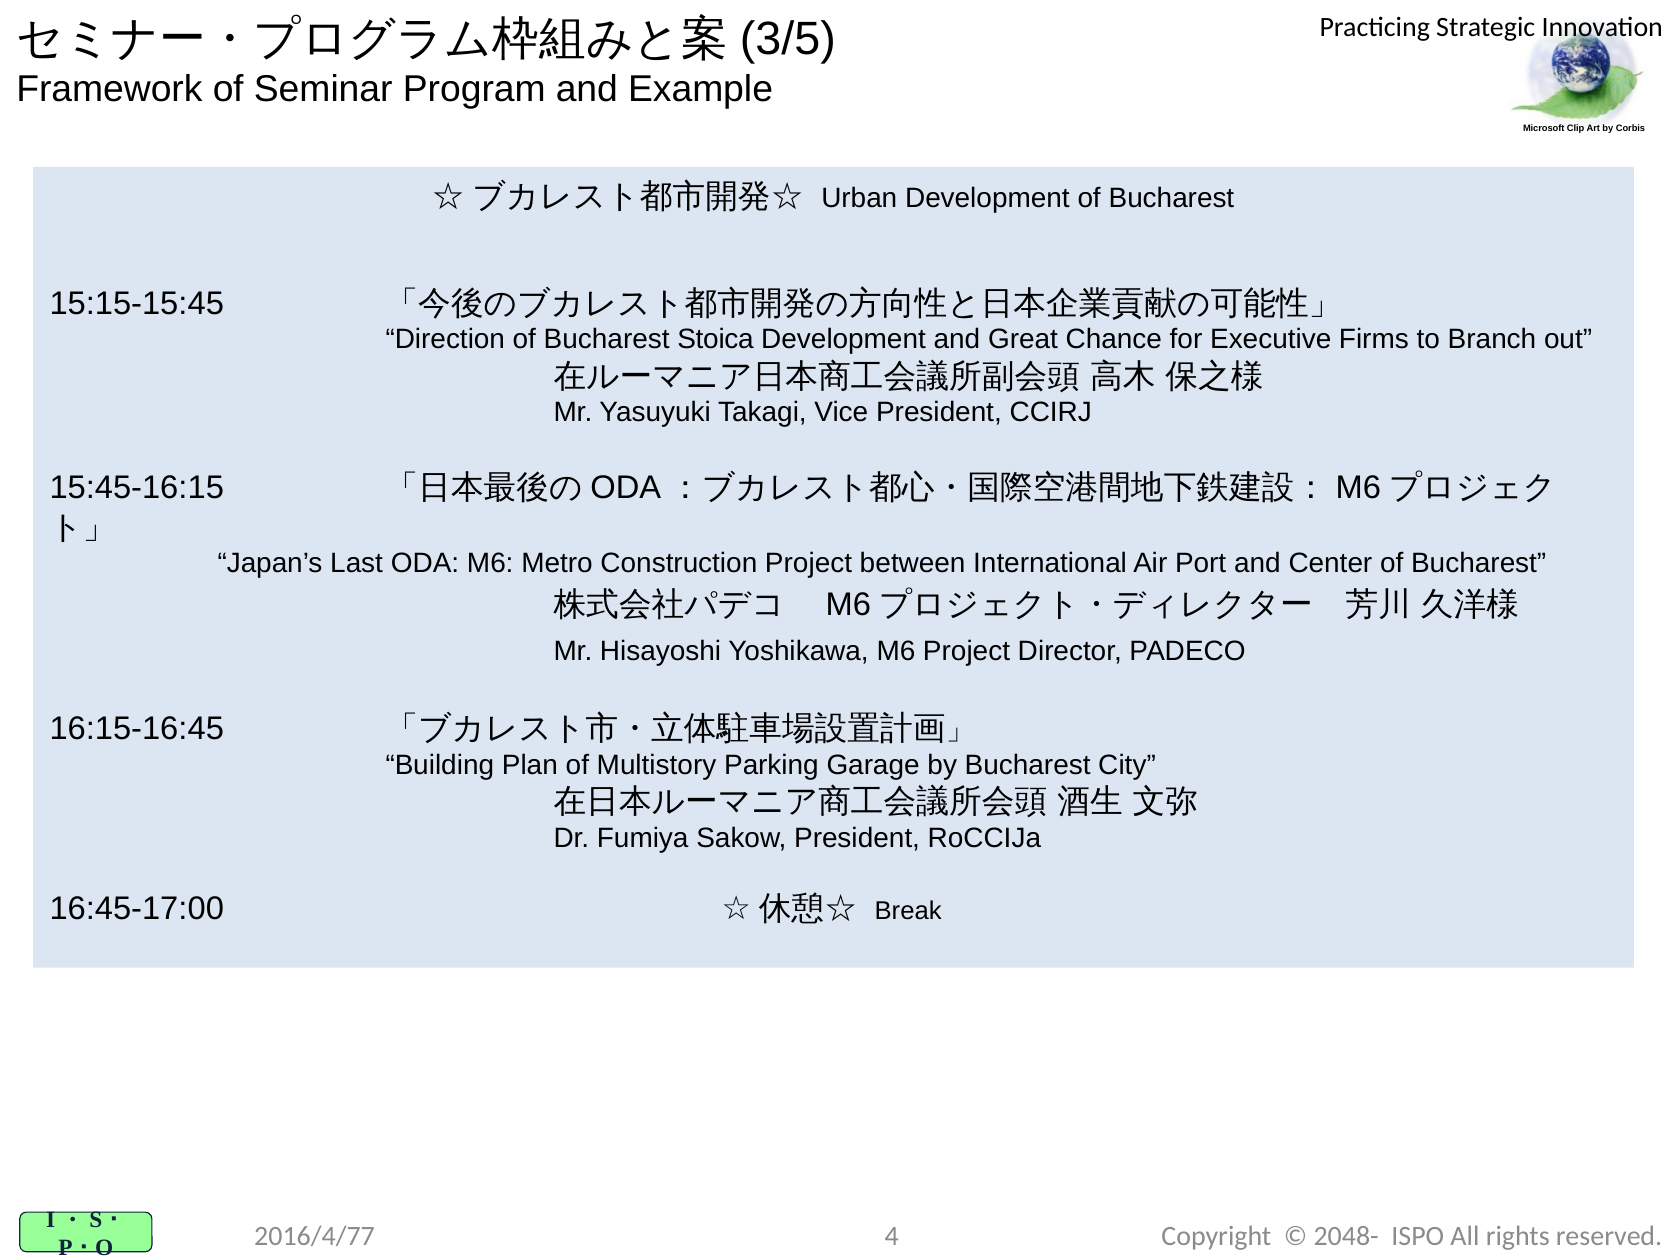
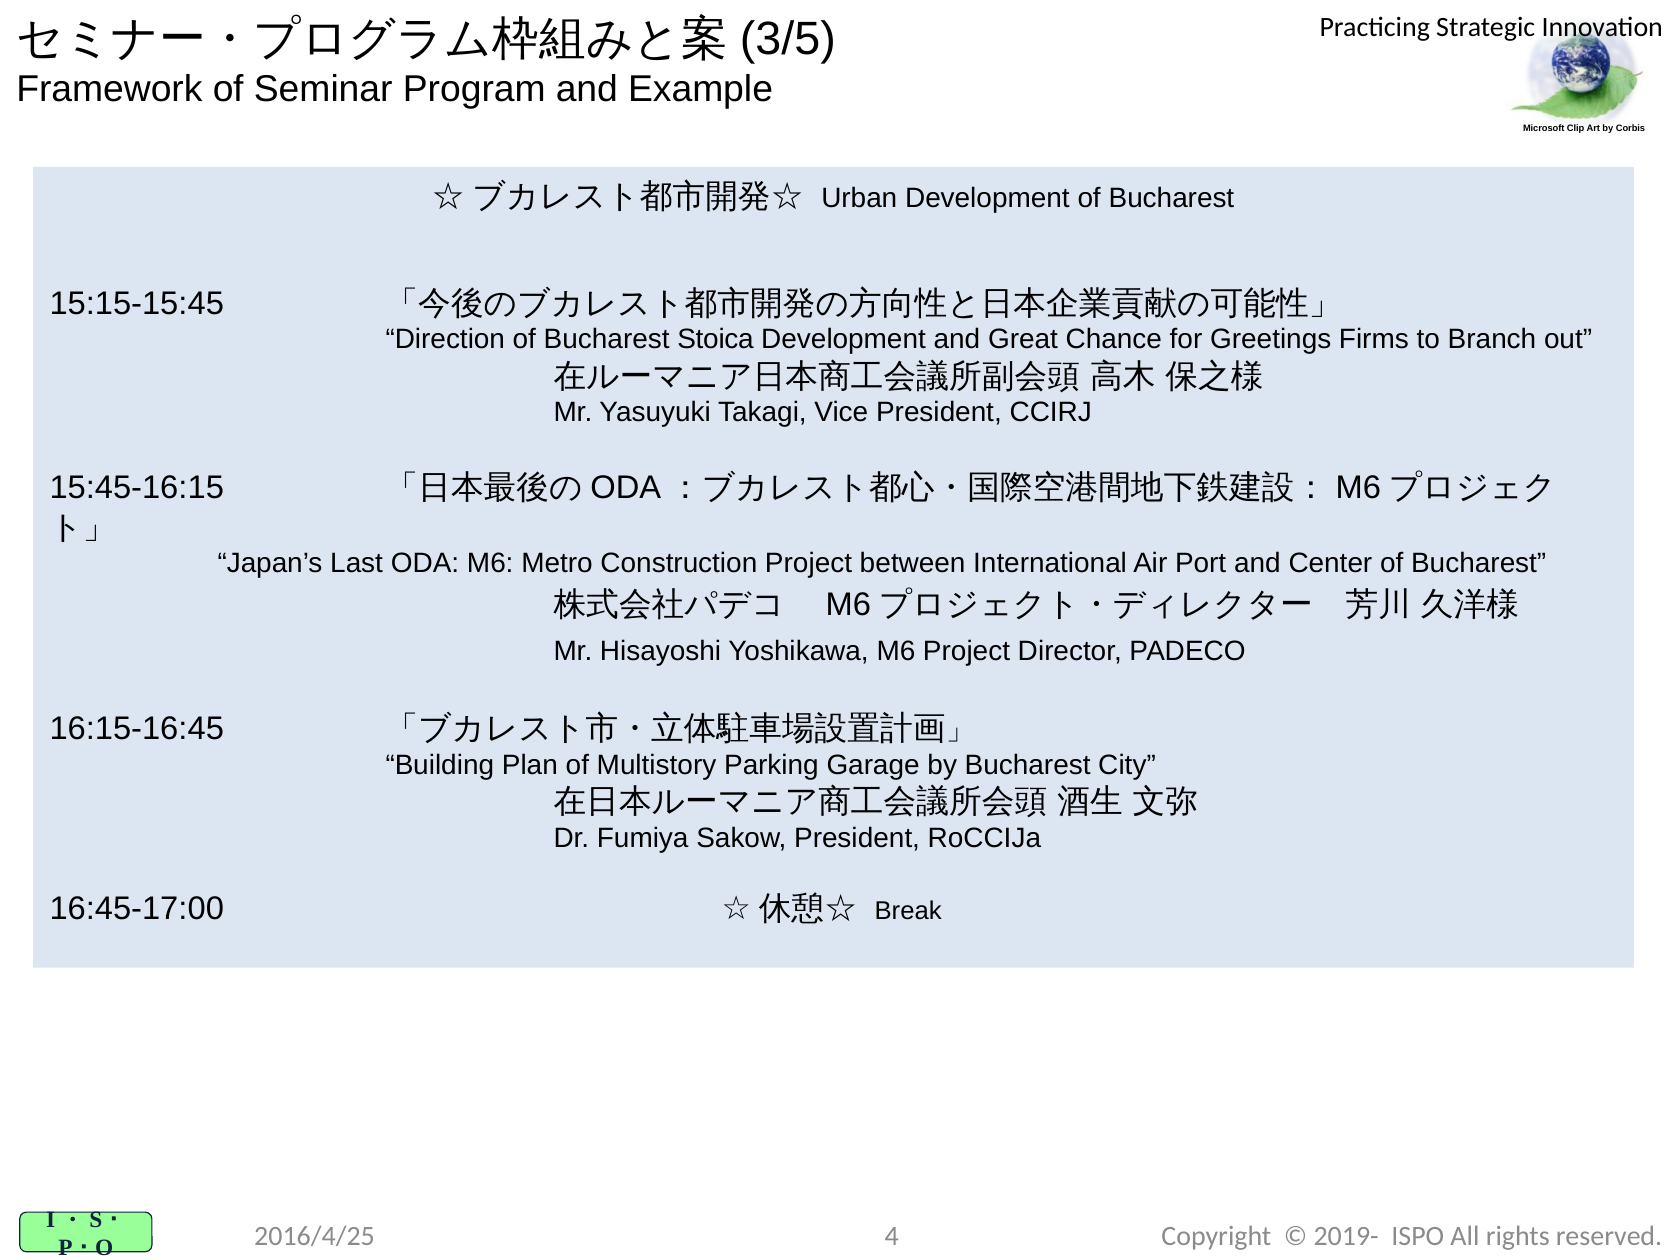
Executive: Executive -> Greetings (1271, 340)
2016/4/77: 2016/4/77 -> 2016/4/25 (315, 1237)
2048-: 2048- -> 2019- (1346, 1237)
